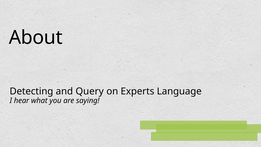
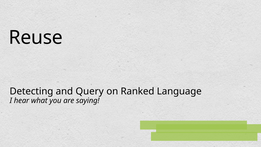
About: About -> Reuse (36, 38)
Experts: Experts -> Ranked (137, 91)
